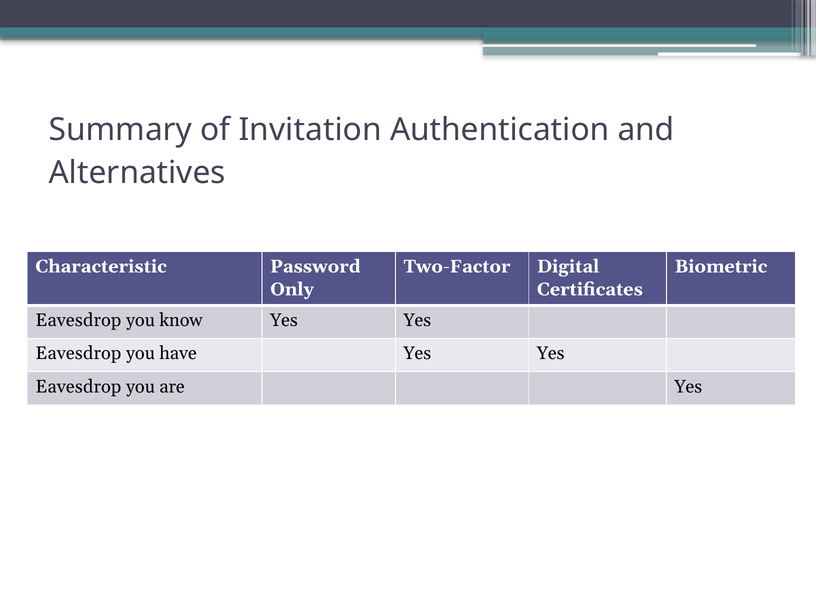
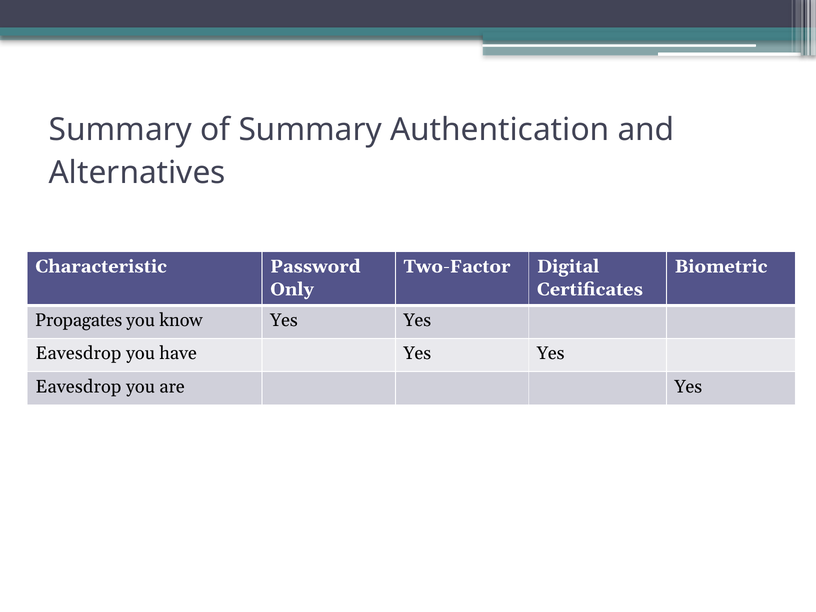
of Invitation: Invitation -> Summary (310, 130)
Eavesdrop: Eavesdrop -> Propagates (79, 320)
